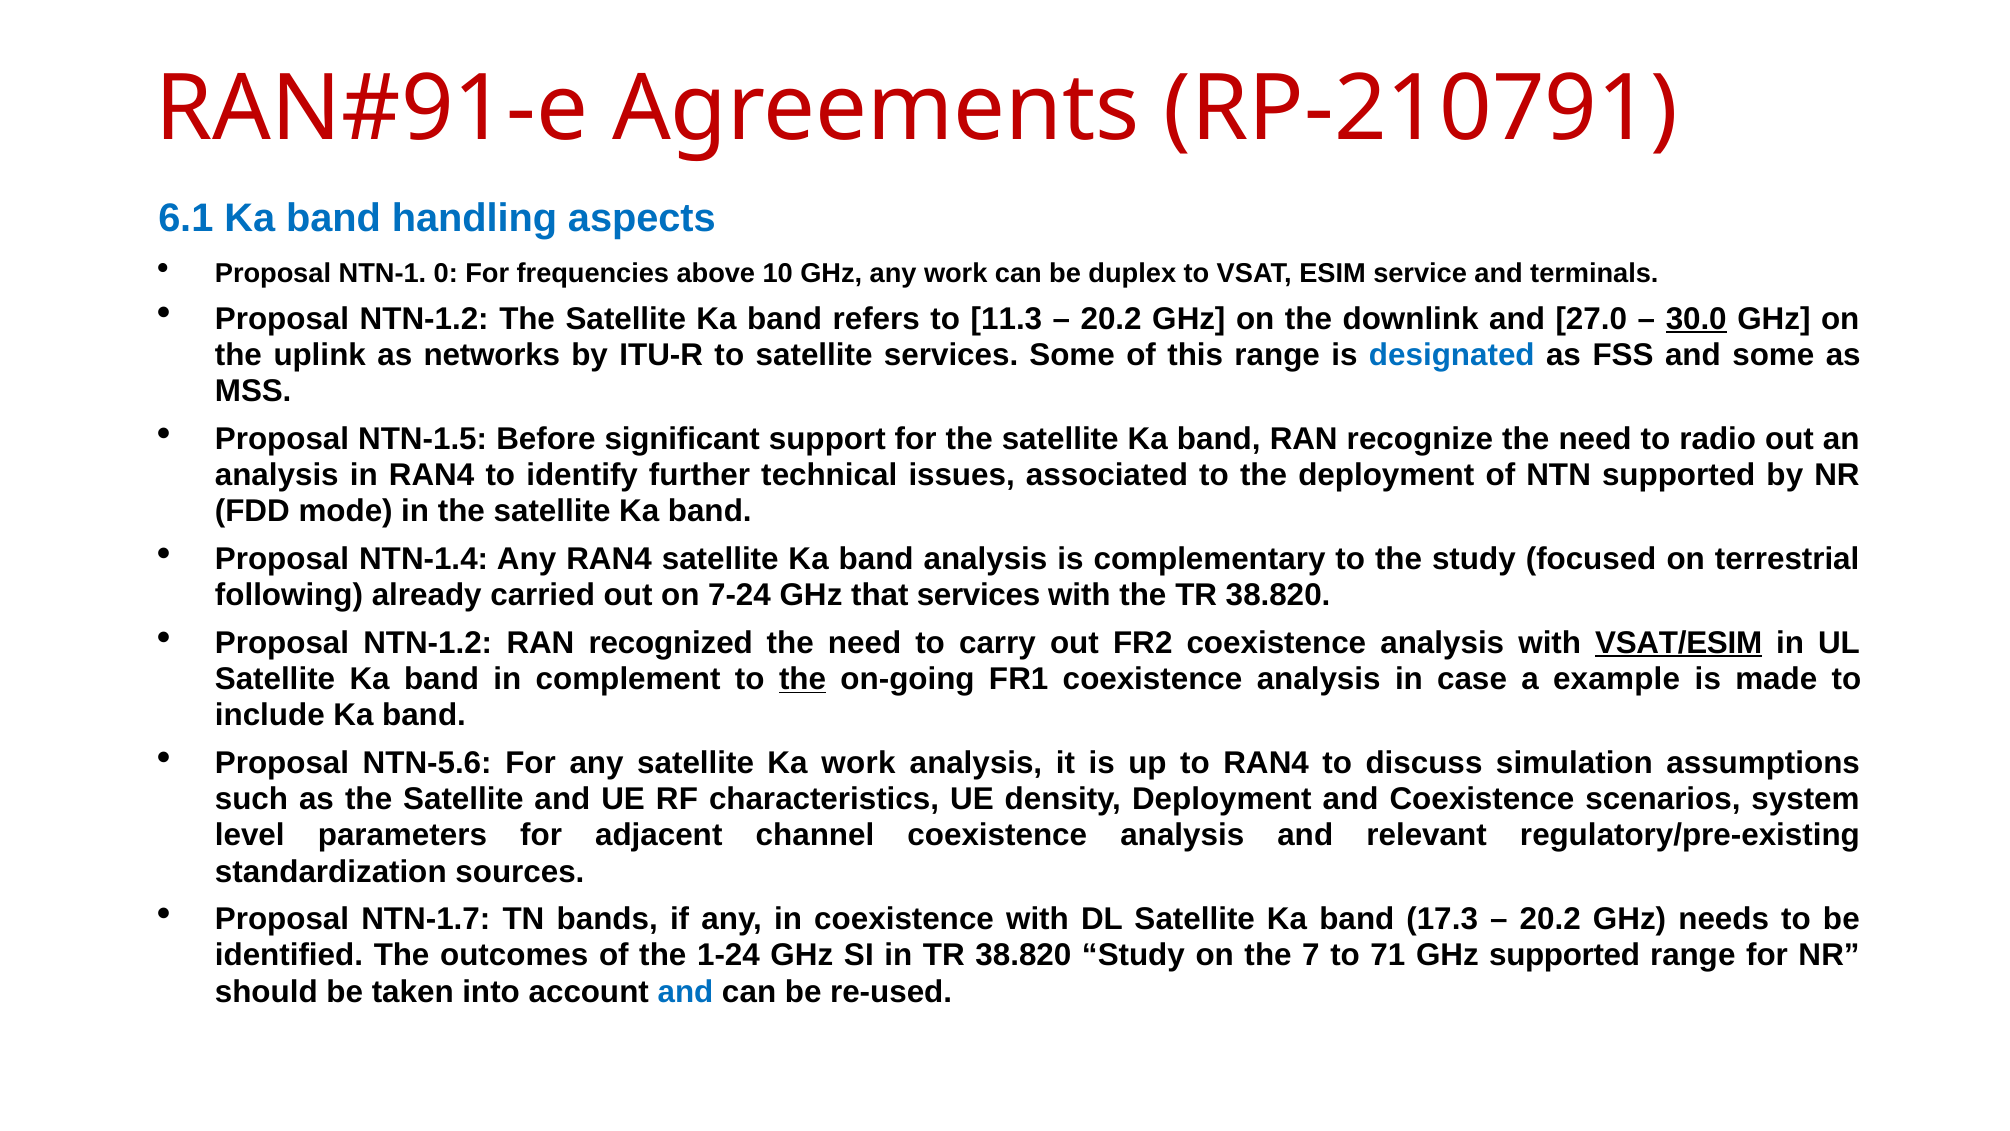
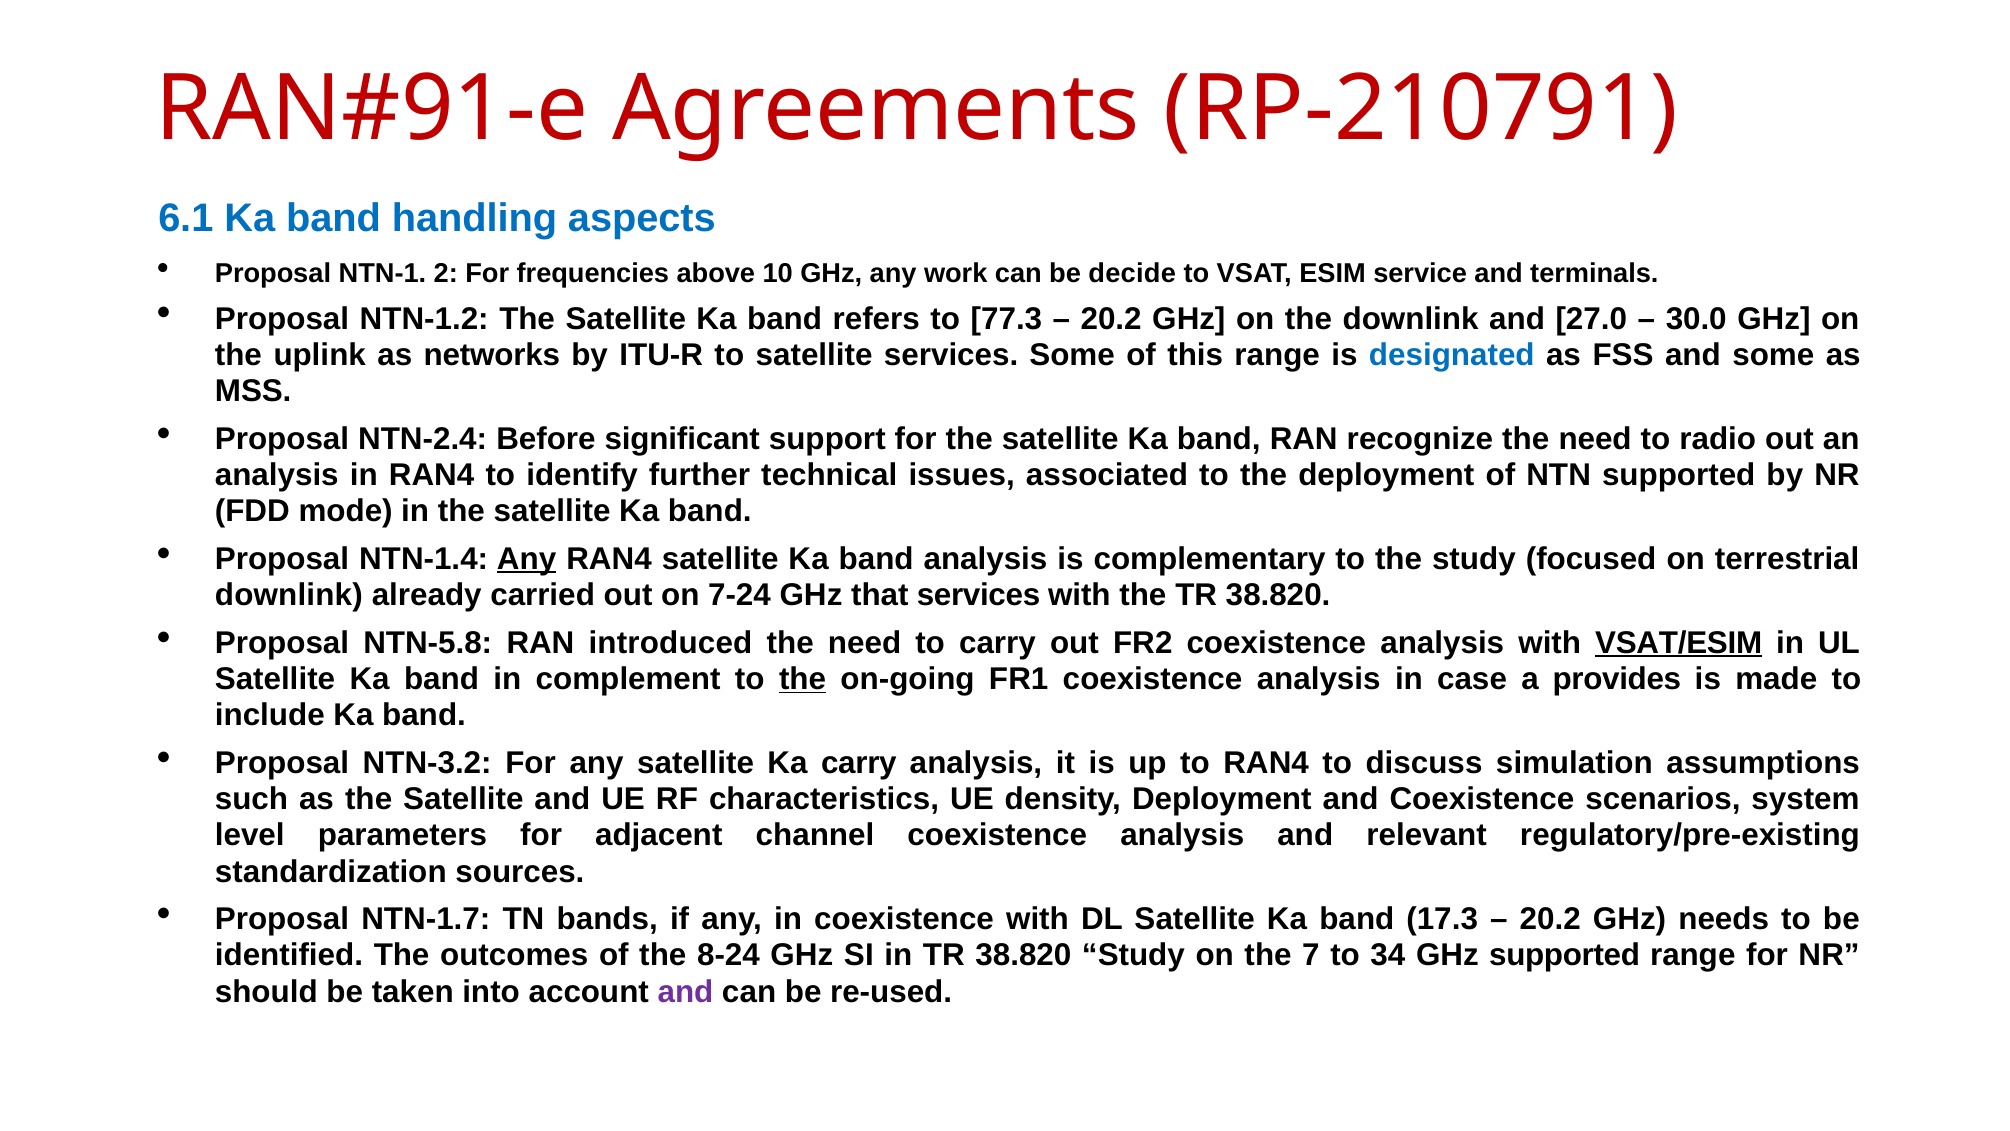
0: 0 -> 2 (446, 273)
duplex: duplex -> decide (1132, 273)
11.3: 11.3 -> 77.3 (1006, 319)
30.0 underline: present -> none (1696, 319)
NTN-1.5: NTN-1.5 -> NTN-2.4 (423, 439)
Any underline: none -> present (527, 559)
following: following -> downlink (289, 595)
NTN-1.2: NTN-1.2 -> NTN-5.8 (428, 642)
recognized: recognized -> introduced (670, 642)
example: example -> provides (1617, 679)
NTN-5.6: NTN-5.6 -> NTN-3.2 (427, 763)
Ka work: work -> carry (859, 763)
1-24: 1-24 -> 8-24 (729, 955)
71: 71 -> 34 (1388, 955)
and colour: blue -> purple (686, 991)
